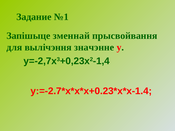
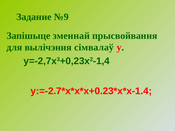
№1: №1 -> №9 (61, 17)
значэнне: значэнне -> сімвалаў (94, 47)
